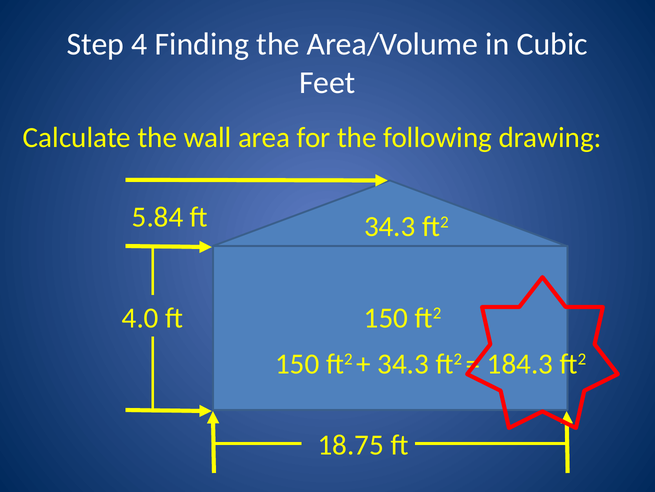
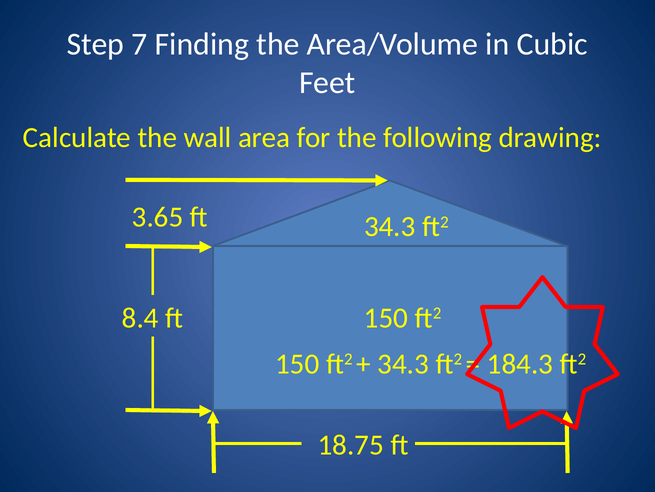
4: 4 -> 7 (139, 44)
5.84: 5.84 -> 3.65 (158, 217)
4.0: 4.0 -> 8.4 (140, 317)
